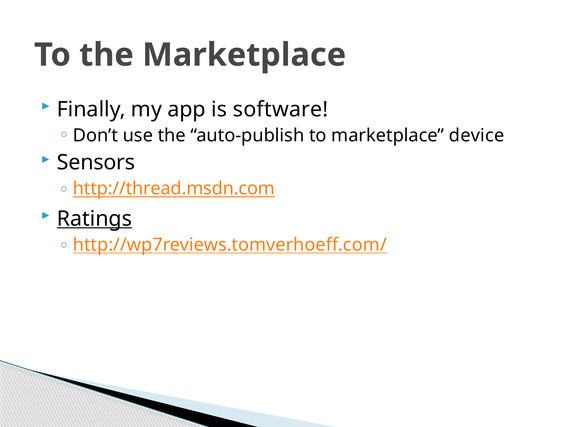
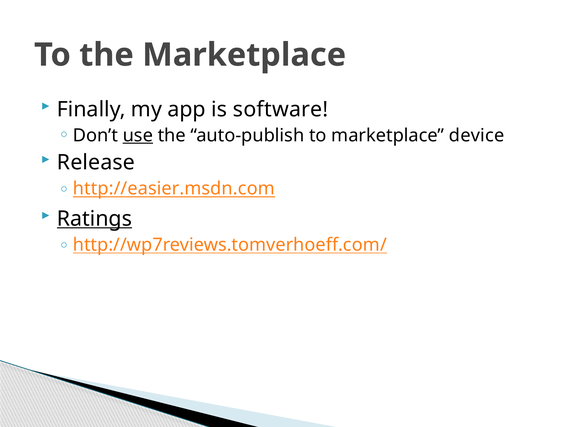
use underline: none -> present (138, 136)
Sensors: Sensors -> Release (96, 163)
http://thread.msdn.com: http://thread.msdn.com -> http://easier.msdn.com (174, 189)
